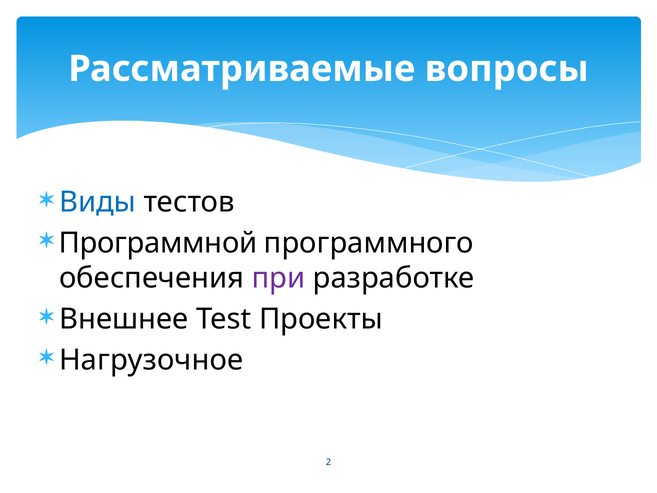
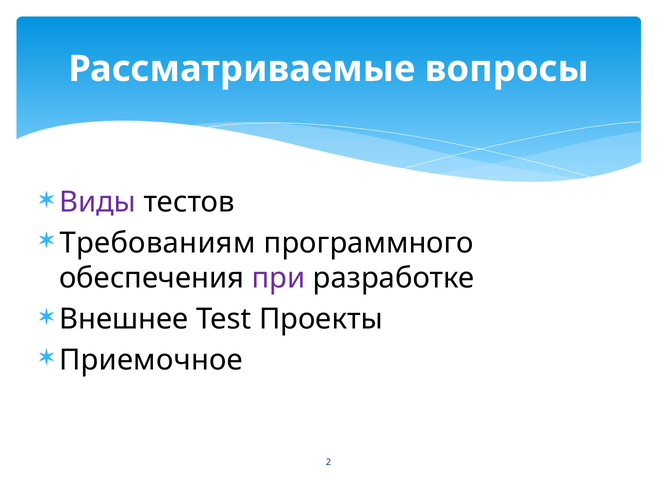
Виды colour: blue -> purple (98, 202)
Программной: Программной -> Требованиям (158, 243)
Нагрузочное: Нагрузочное -> Приемочное (151, 360)
